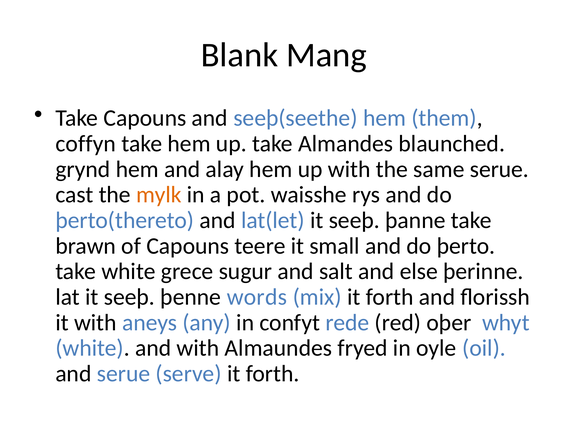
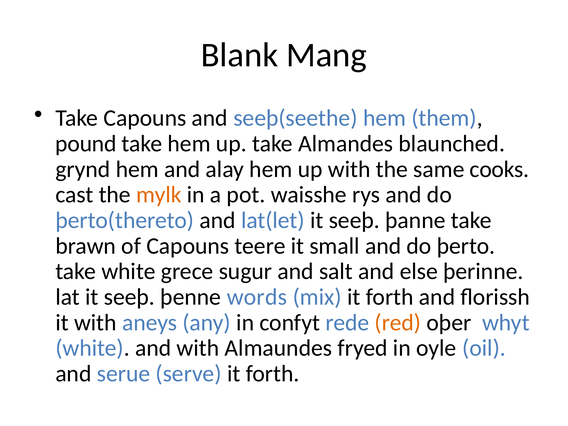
coffyn: coffyn -> pound (86, 144)
same serue: serue -> cooks (499, 169)
red colour: black -> orange (398, 323)
